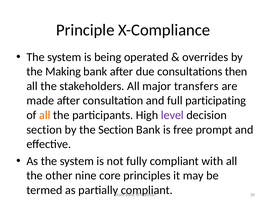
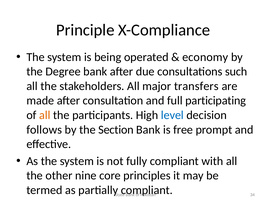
overrides: overrides -> economy (205, 57)
Making: Making -> Degree (63, 71)
then: then -> such (236, 71)
level colour: purple -> blue (172, 115)
section: section -> follows (44, 129)
